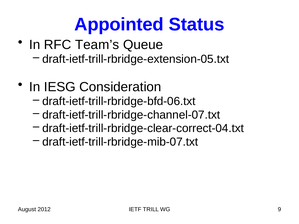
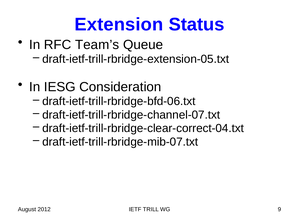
Appointed: Appointed -> Extension (119, 24)
